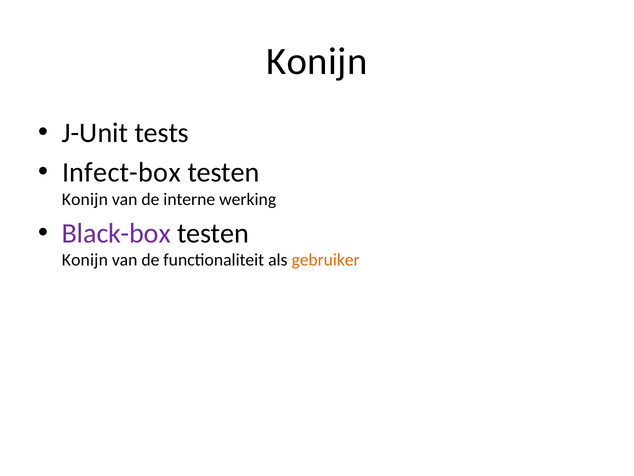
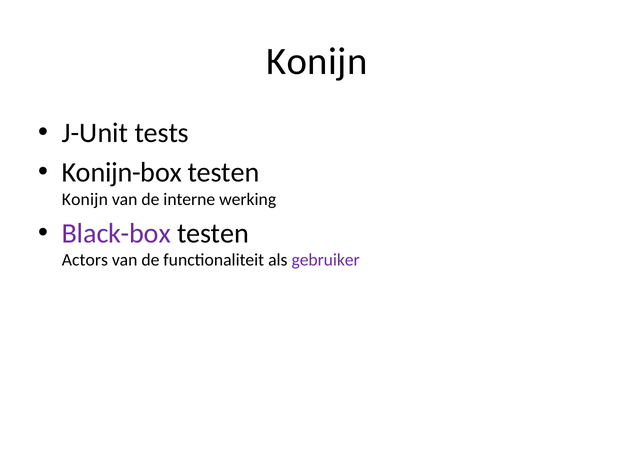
Infect-box: Infect-box -> Konijn-box (122, 172)
Konijn: Konijn -> Actors (85, 260)
gebruiker colour: orange -> purple (326, 260)
